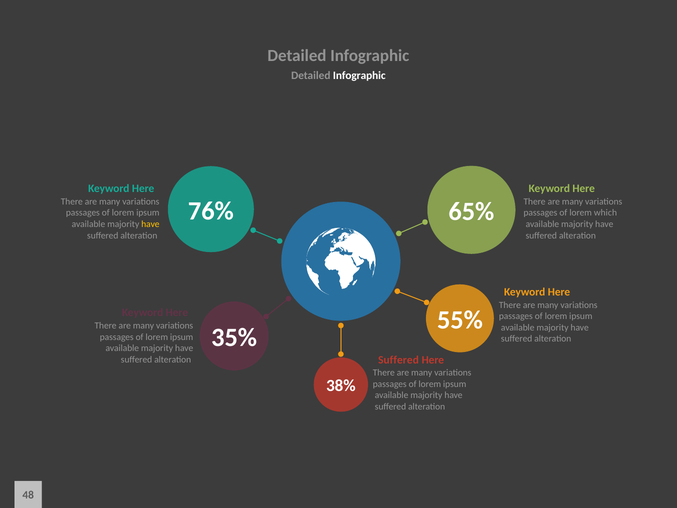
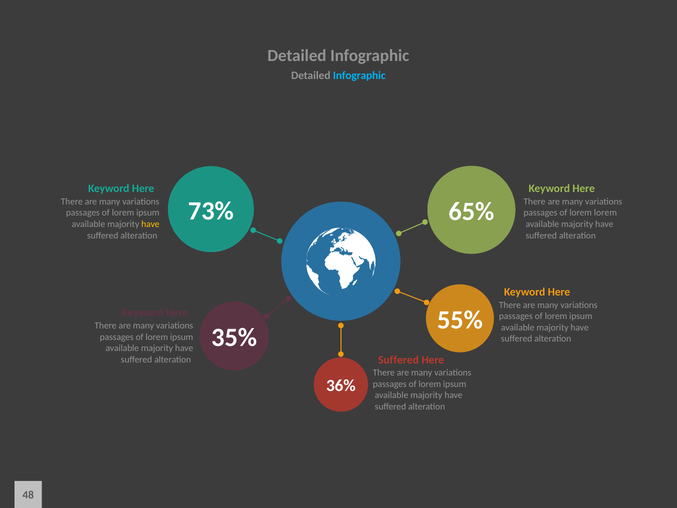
Infographic colour: white -> light blue (359, 76)
76%: 76% -> 73% (211, 211)
lorem which: which -> lorem (605, 213)
38%: 38% -> 36% (341, 386)
